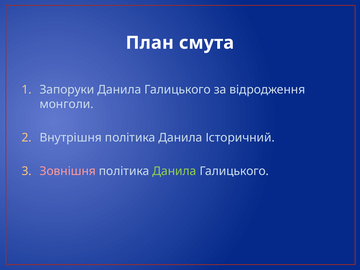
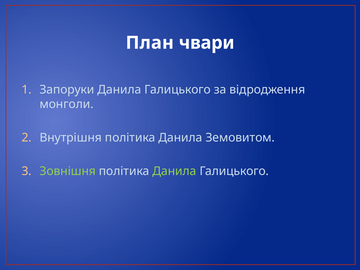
смута: смута -> чвари (207, 43)
Історичний: Історичний -> Земовитом (240, 138)
Зовнішня colour: pink -> light green (68, 171)
